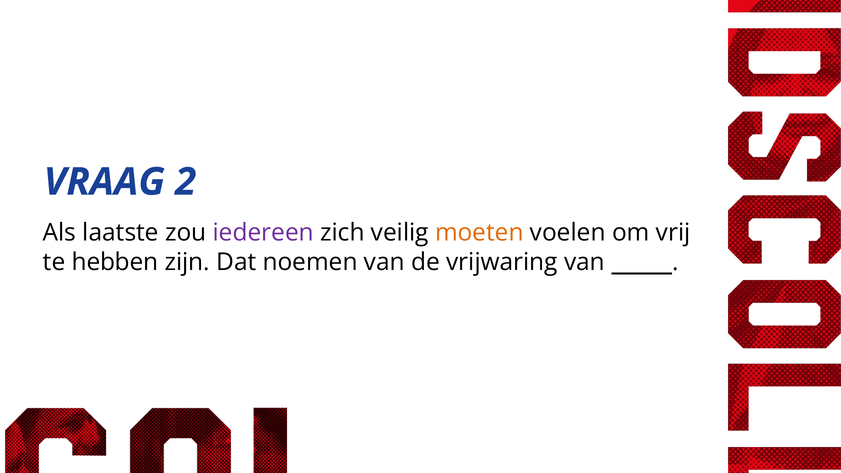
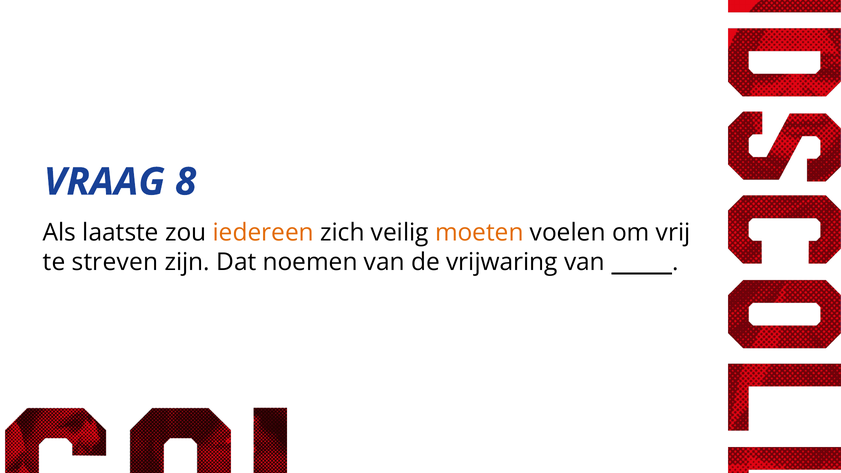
2: 2 -> 8 (186, 182)
iedereen colour: purple -> orange (263, 233)
hebben: hebben -> streven (115, 262)
